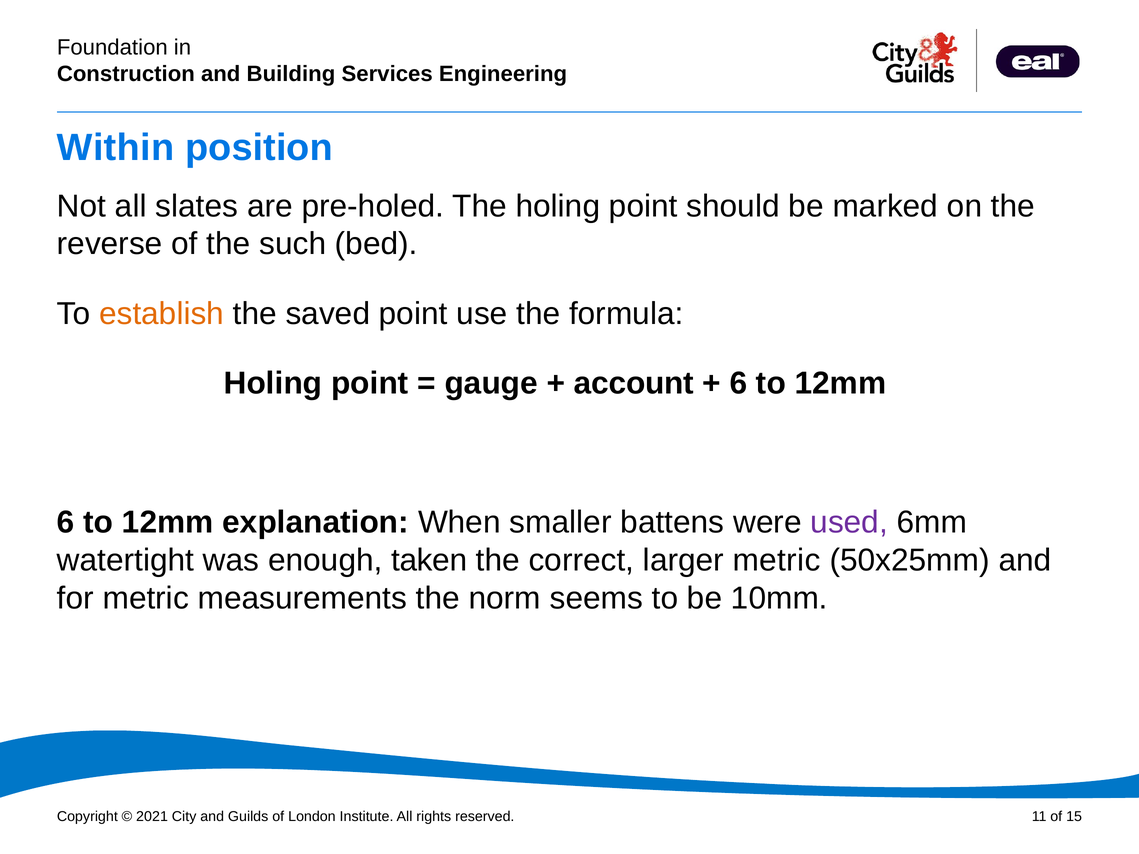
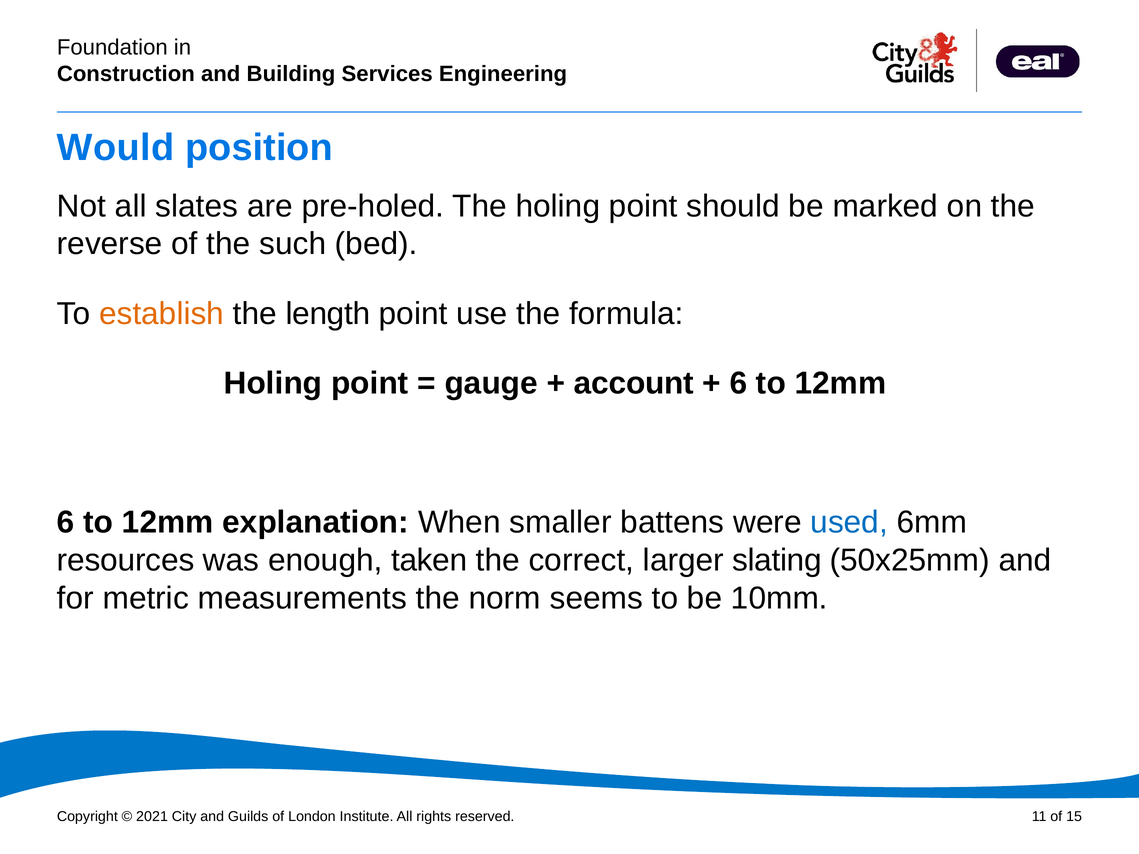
Within: Within -> Would (116, 148)
saved: saved -> length (328, 314)
used colour: purple -> blue (849, 523)
watertight: watertight -> resources (126, 561)
larger metric: metric -> slating (777, 561)
